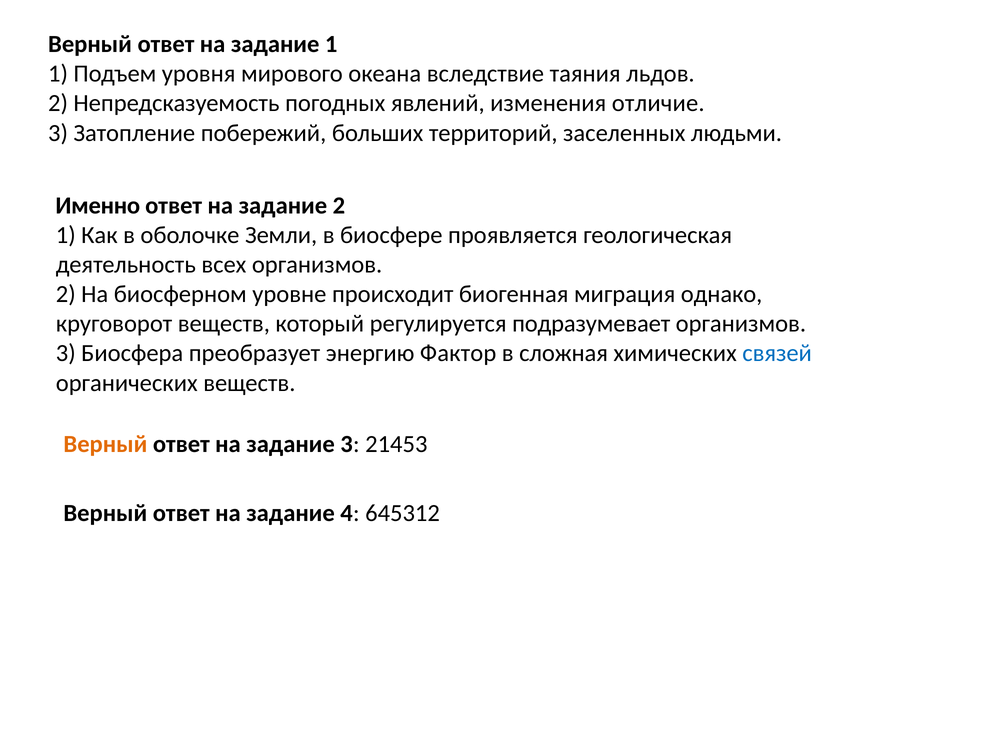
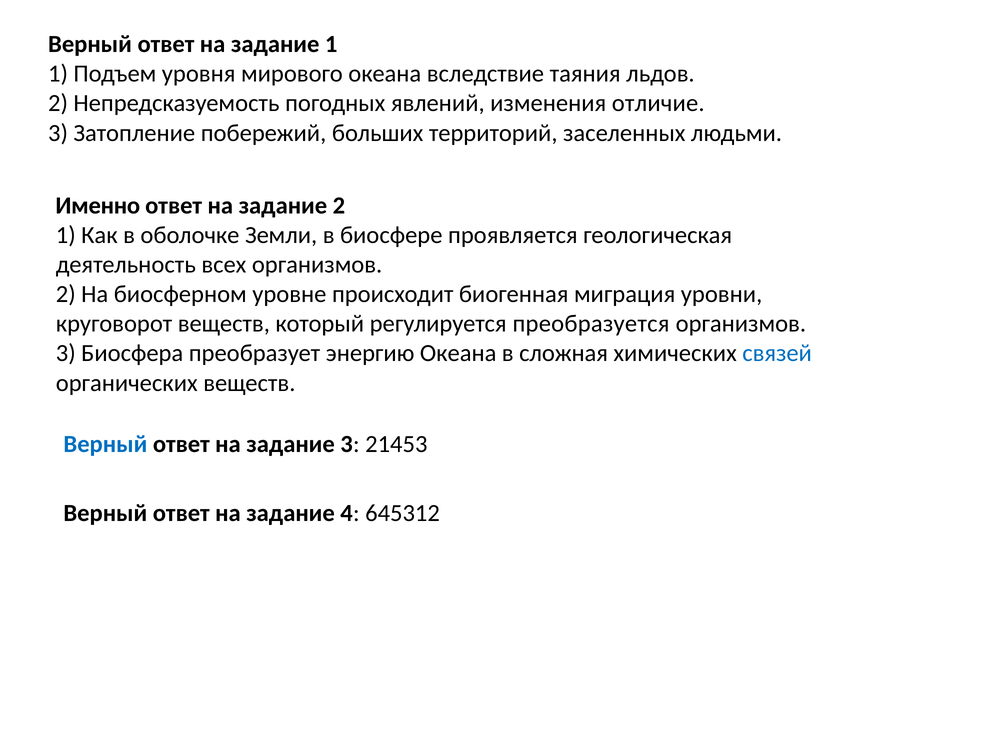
однако: однако -> уровни (722, 294)
подразумевает: подразумевает -> преобразуется (591, 324)
энергию Фактор: Фактор -> Океана (458, 353)
Верный colour: orange -> blue (105, 444)
